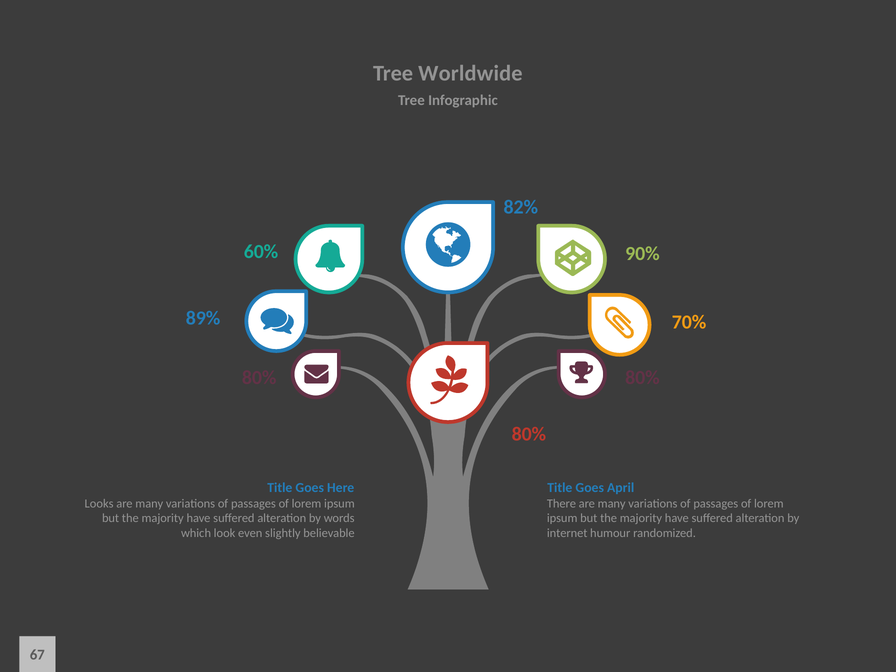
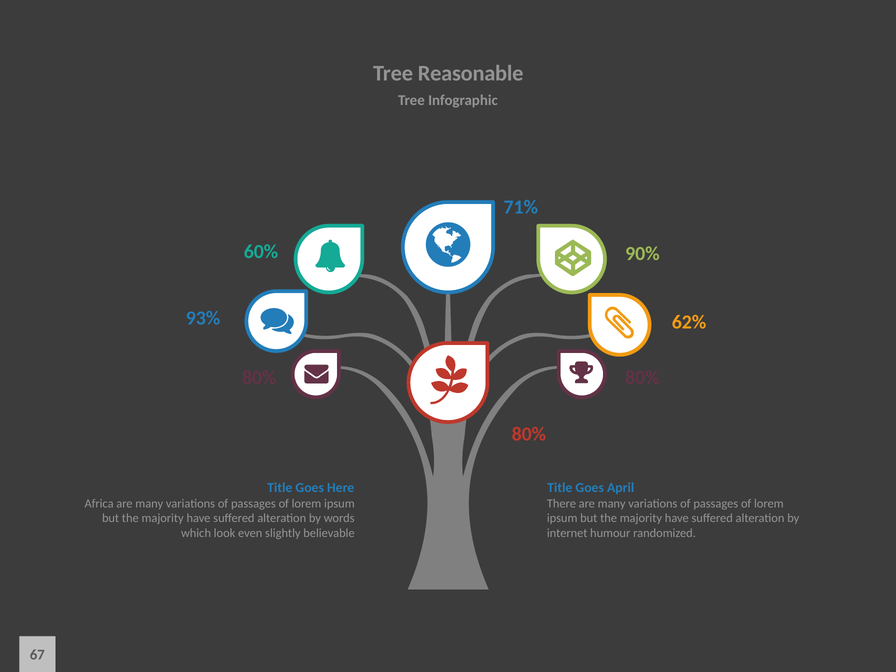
Worldwide: Worldwide -> Reasonable (471, 74)
82%: 82% -> 71% (521, 207)
89%: 89% -> 93% (203, 318)
70%: 70% -> 62% (689, 322)
Looks: Looks -> Africa (99, 503)
